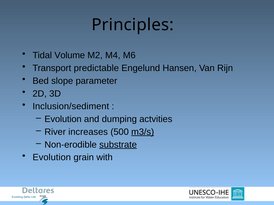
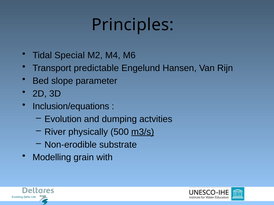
Volume: Volume -> Special (70, 55)
Inclusion/sediment: Inclusion/sediment -> Inclusion/equations (71, 107)
increases: increases -> physically (88, 132)
substrate underline: present -> none (118, 145)
Evolution: Evolution -> Modelling (52, 158)
